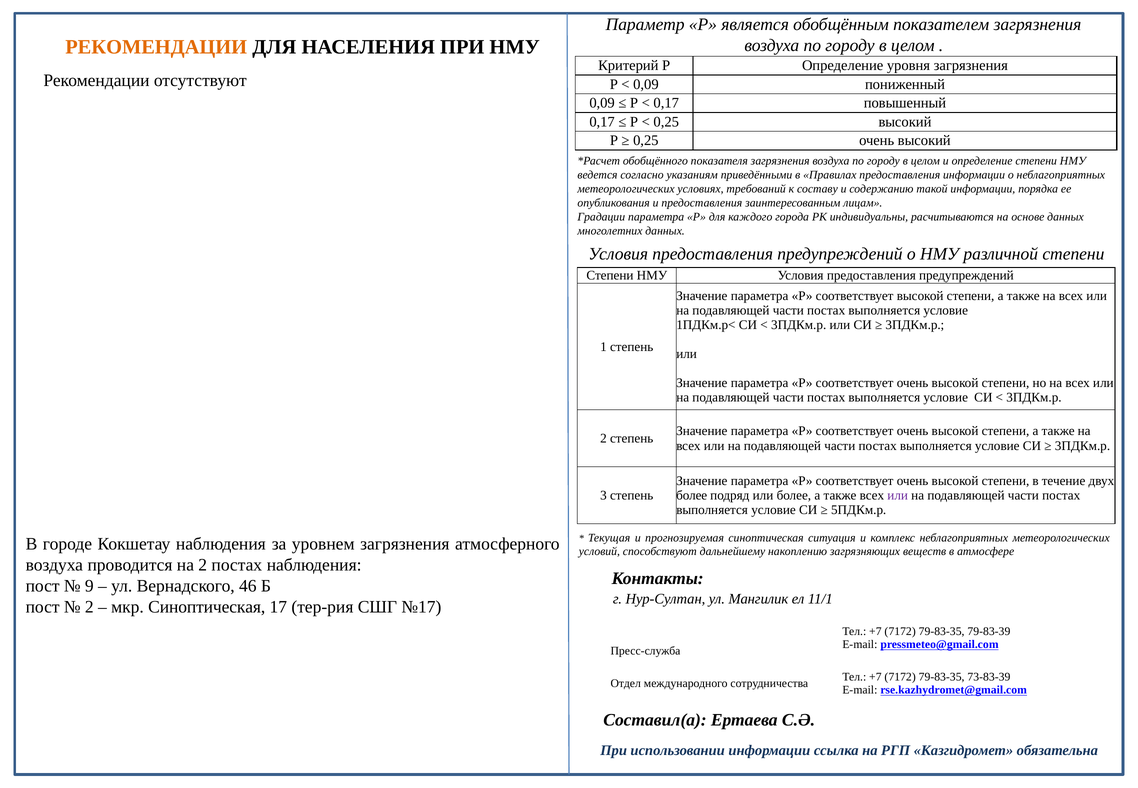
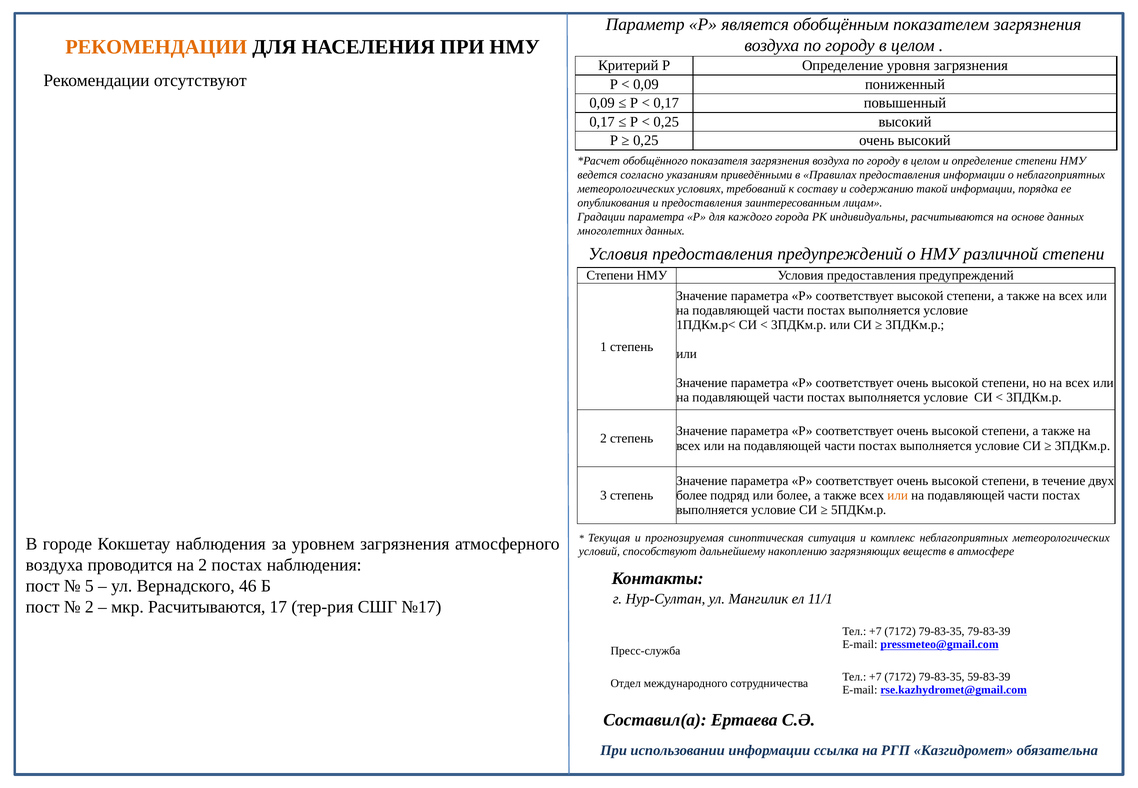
или colour: purple -> orange (898, 495)
9: 9 -> 5 (89, 586)
мкр Синоптическая: Синоптическая -> Расчитываются (207, 607)
73-83-39: 73-83-39 -> 59-83-39 (989, 677)
